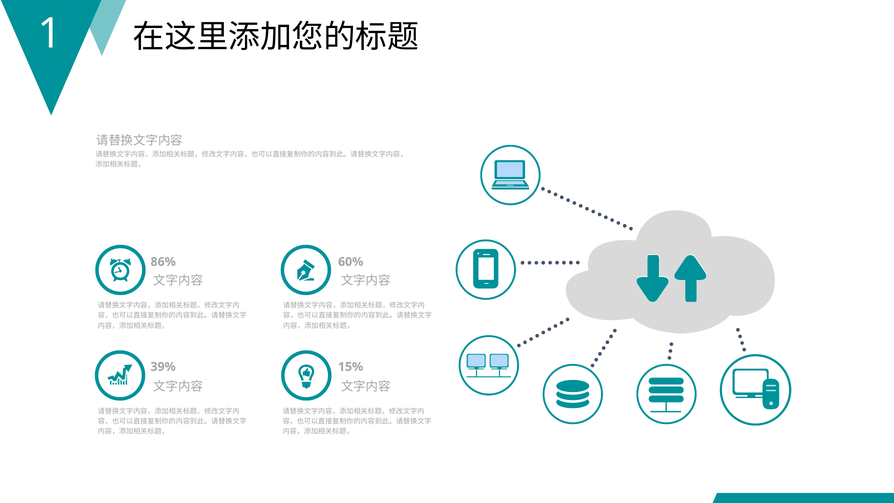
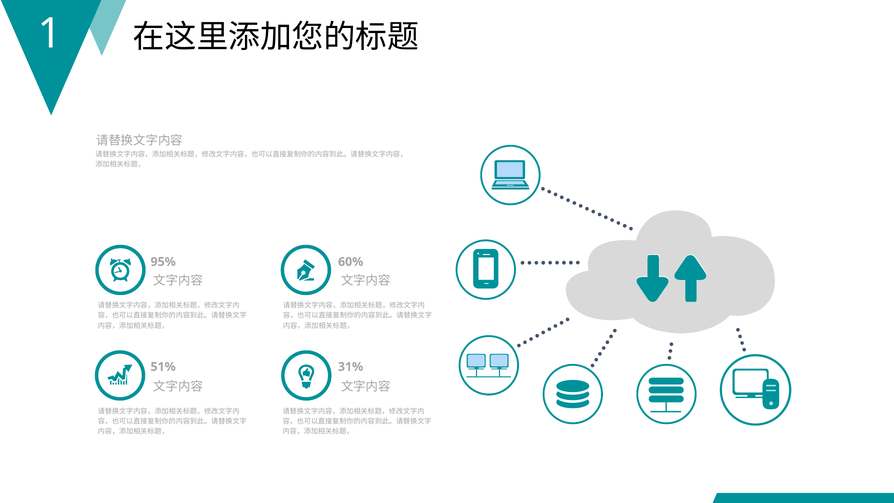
86%: 86% -> 95% (163, 262)
39%: 39% -> 51% (163, 367)
15%: 15% -> 31% (351, 367)
